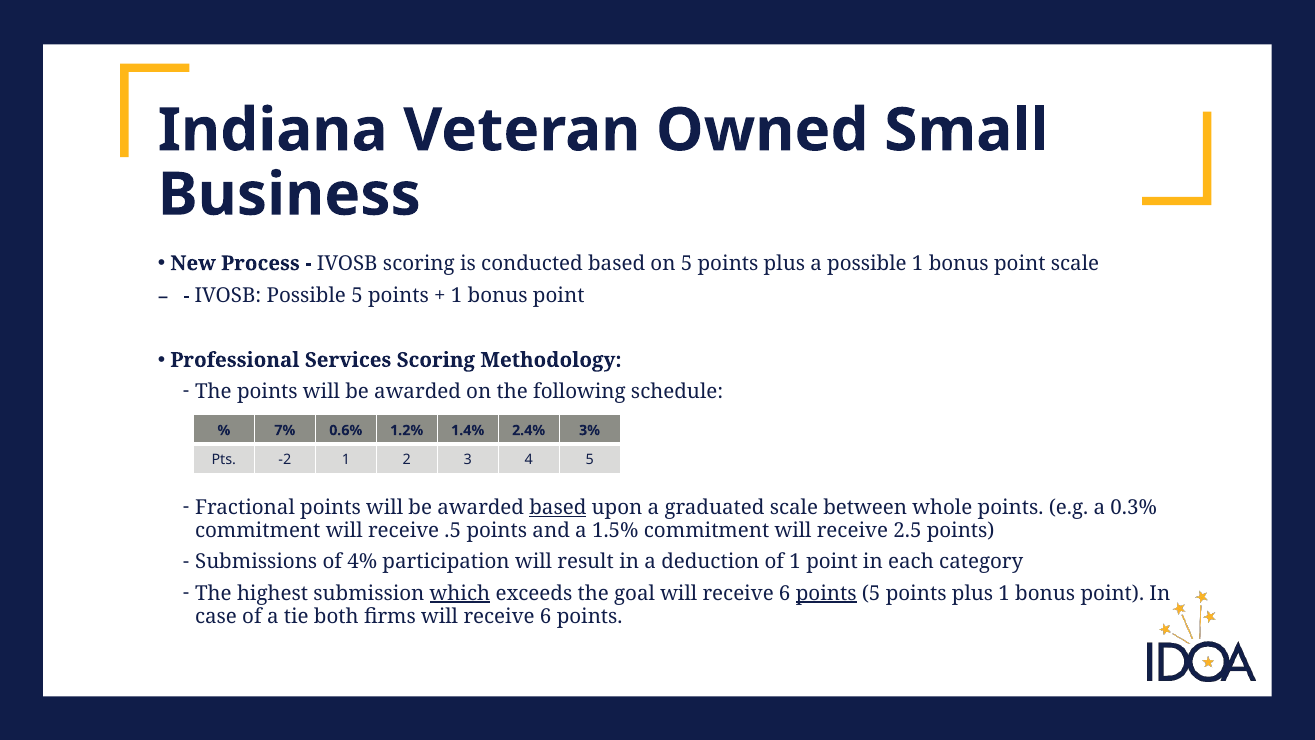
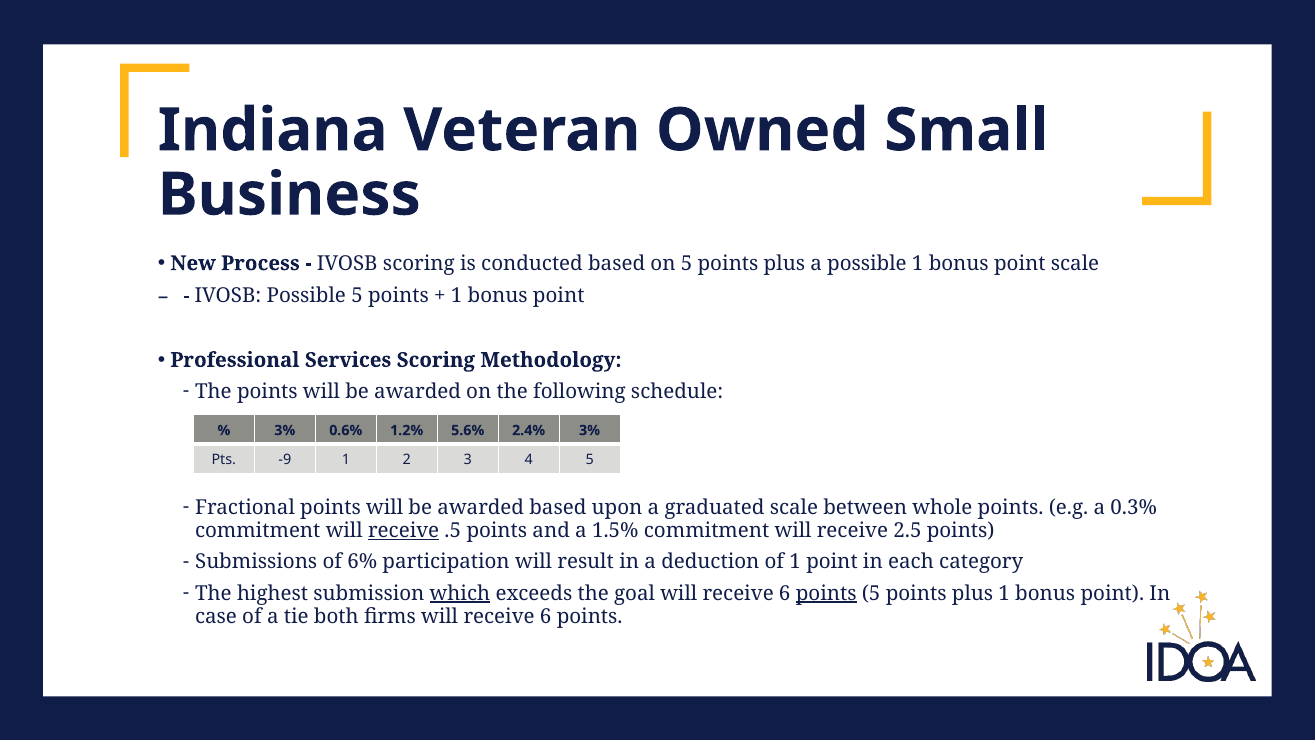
7%: 7% -> 3% (285, 430)
1.4%: 1.4% -> 5.6% (468, 430)
-2: -2 -> -9 (285, 460)
based underline: present -> none (558, 508)
receive underline: none -> present (404, 531)
4%: 4% -> 6% (362, 562)
